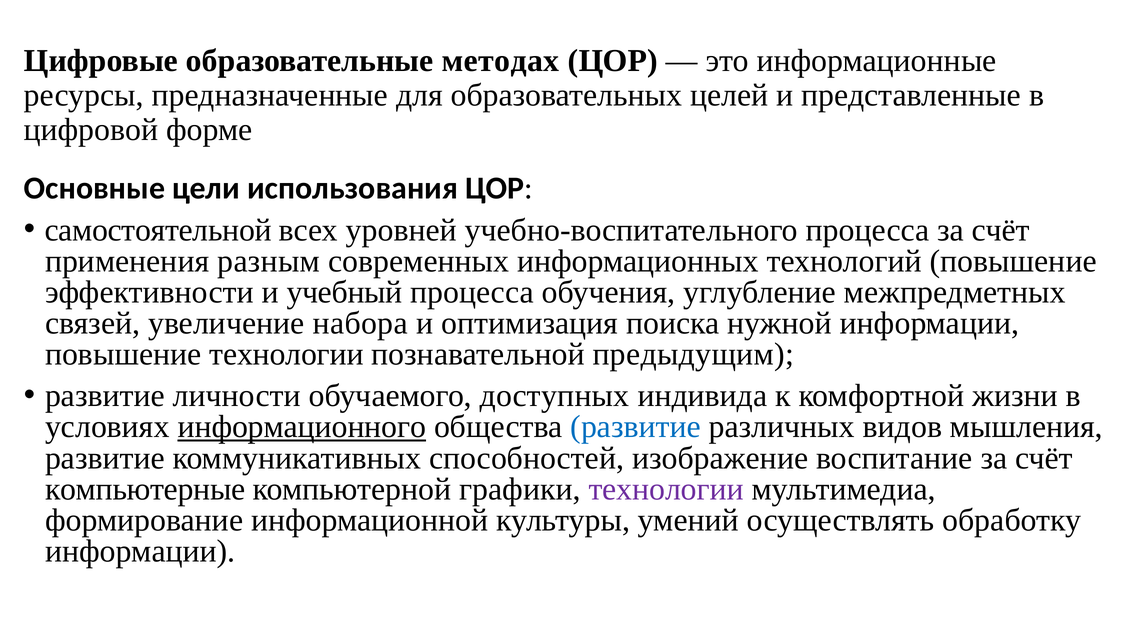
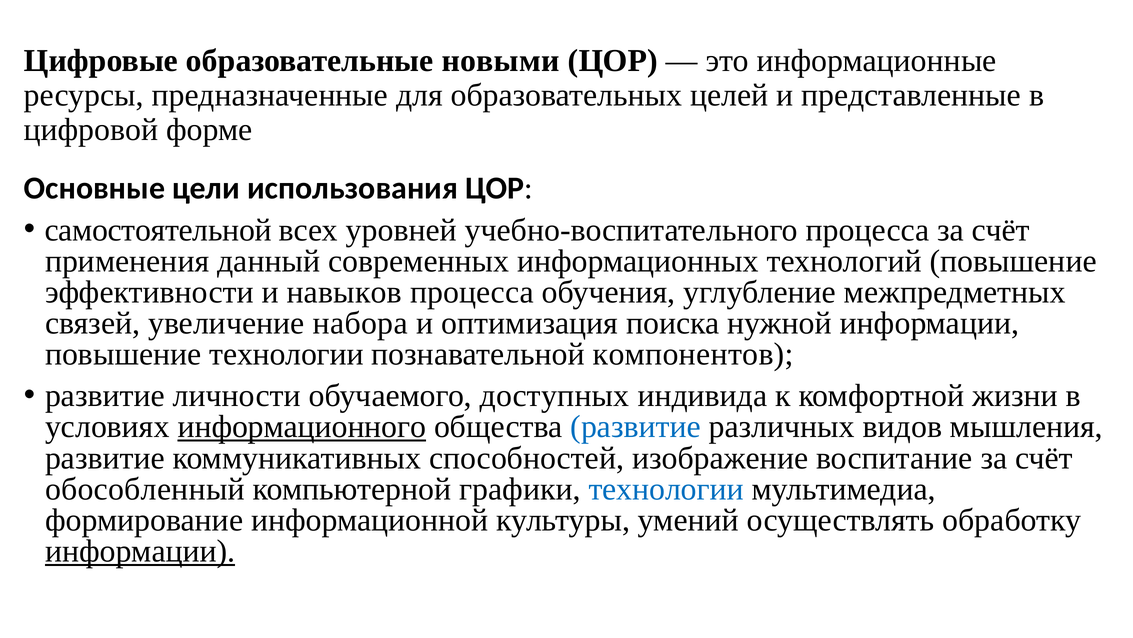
методах: методах -> новыми (501, 61)
разным: разным -> данный (269, 261)
учебный: учебный -> навыков (344, 292)
предыдущим: предыдущим -> компонентов (693, 354)
компьютерные: компьютерные -> обособленный (145, 488)
технологии colour: purple -> blue (666, 488)
информации underline: none -> present (140, 551)
